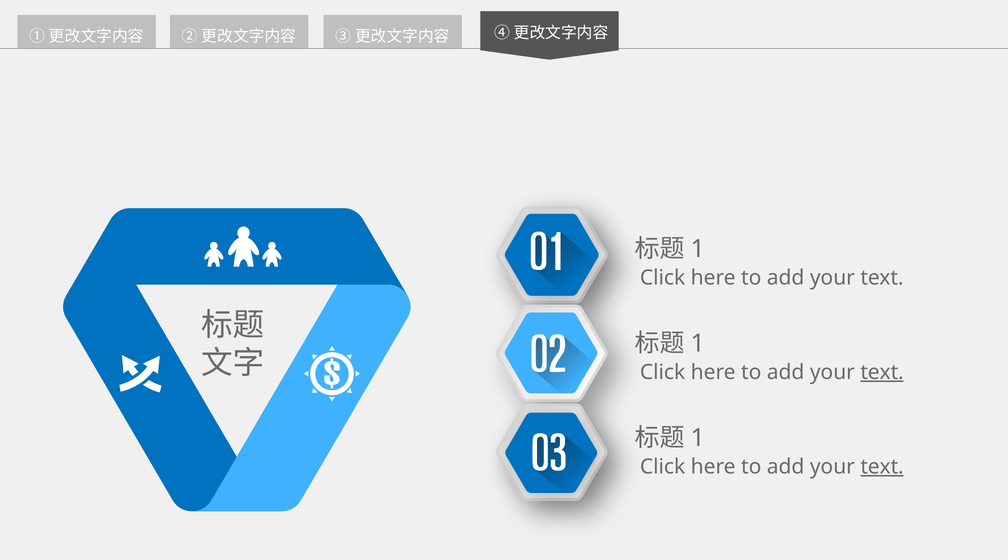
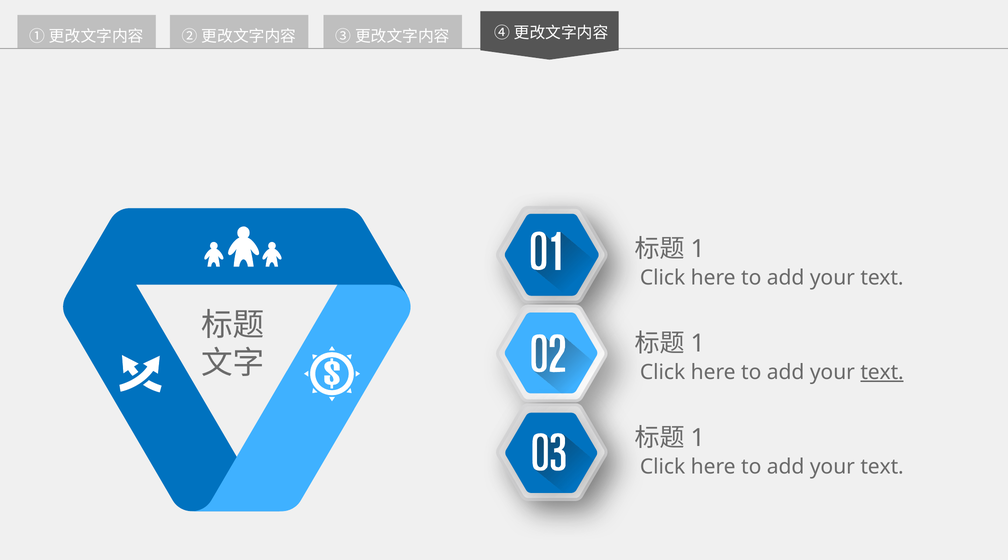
text underline: present -> none (882, 467)
